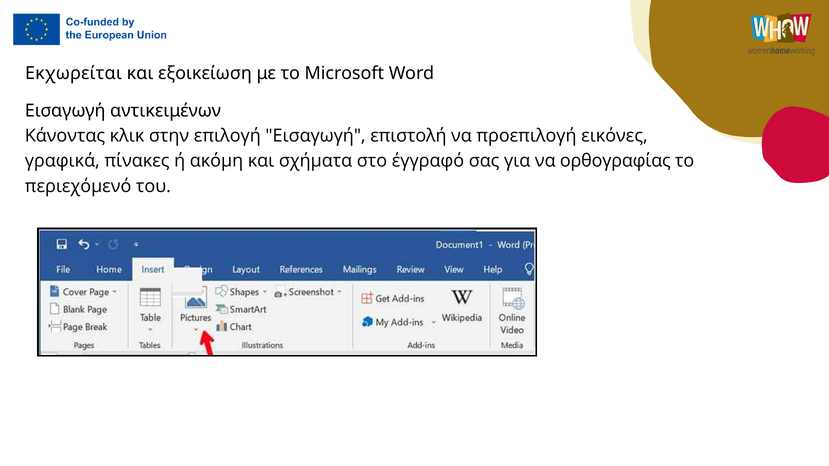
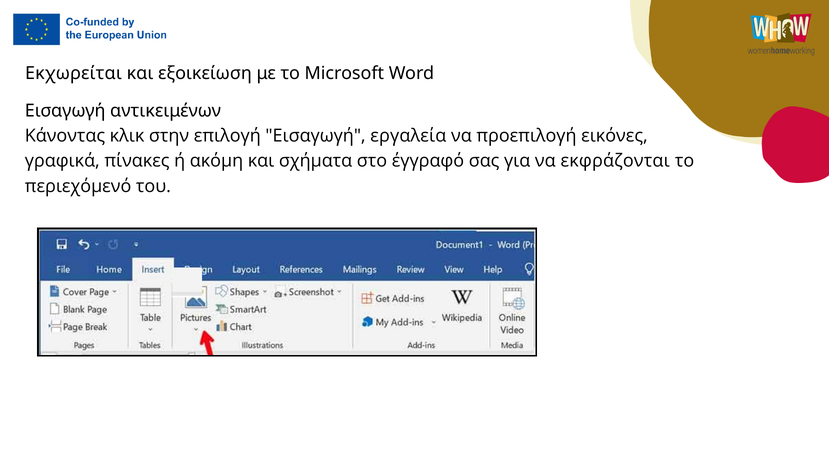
επιστολή: επιστολή -> εργαλεία (408, 136)
ορθογραφίας: ορθογραφίας -> εκφράζονται (615, 161)
